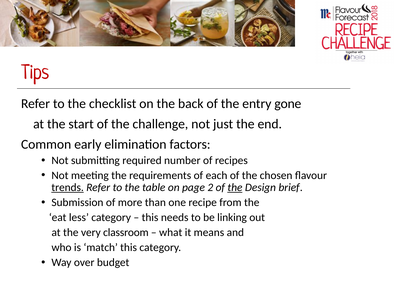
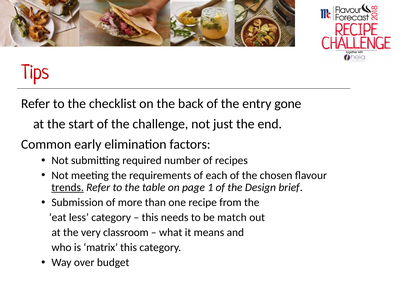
2: 2 -> 1 (210, 188)
the underline: present -> none (235, 188)
linking: linking -> match (232, 218)
match: match -> matrix (101, 248)
